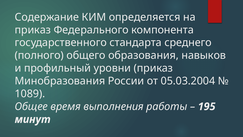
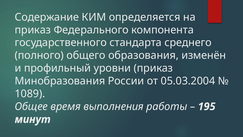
навыков: навыков -> изменён (204, 55)
